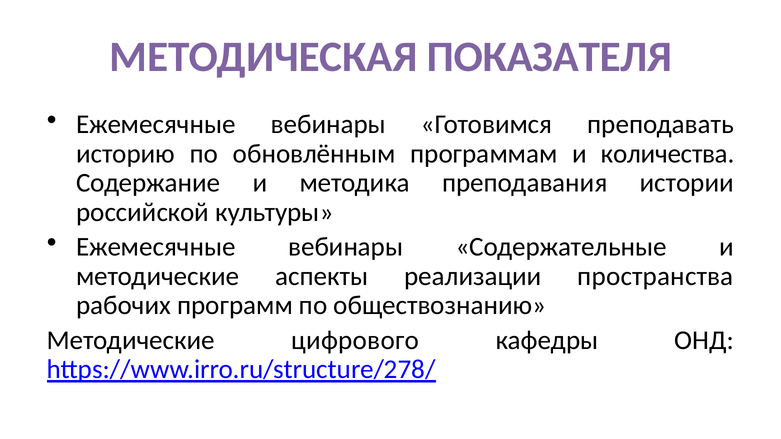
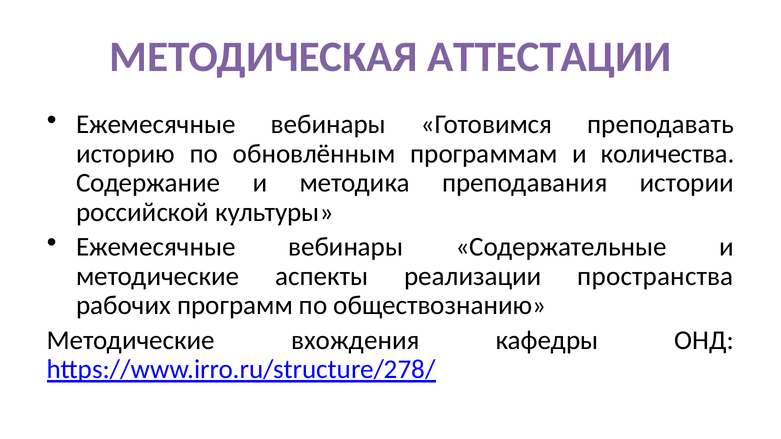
ПОКАЗАТЕЛЯ: ПОКАЗАТЕЛЯ -> АТТЕСТАЦИИ (549, 57)
цифрового: цифрового -> вхождения (355, 340)
